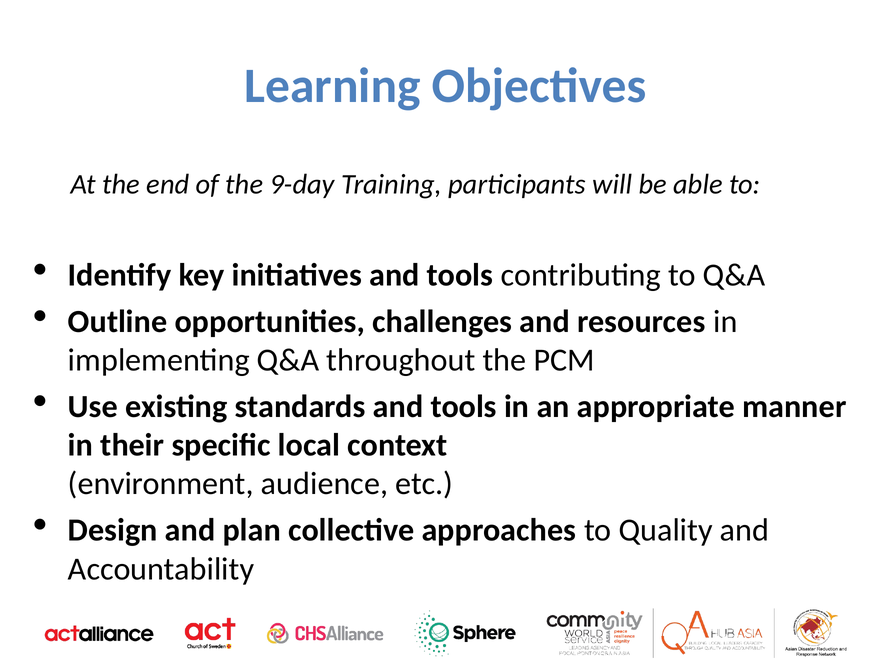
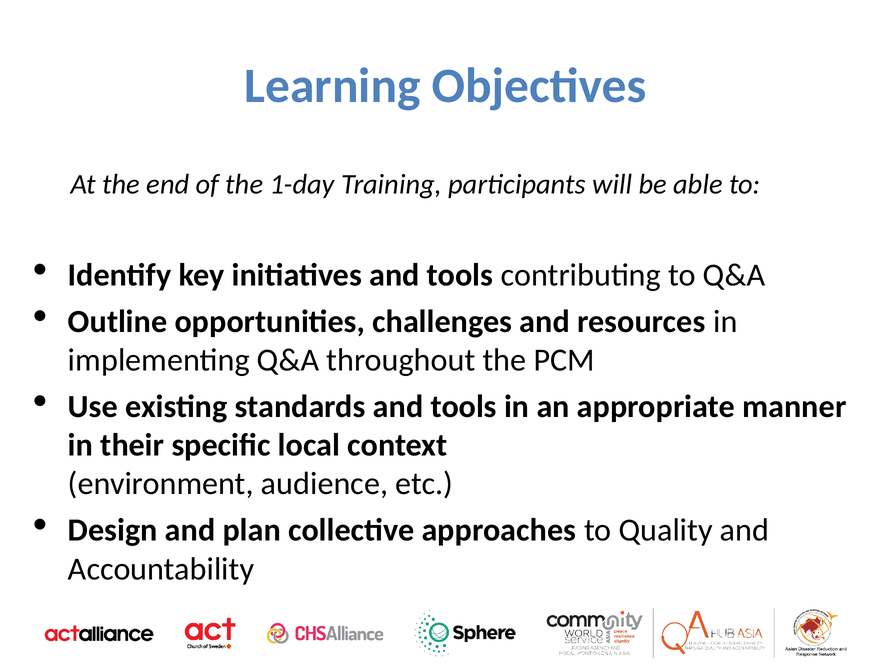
9-day: 9-day -> 1-day (302, 185)
